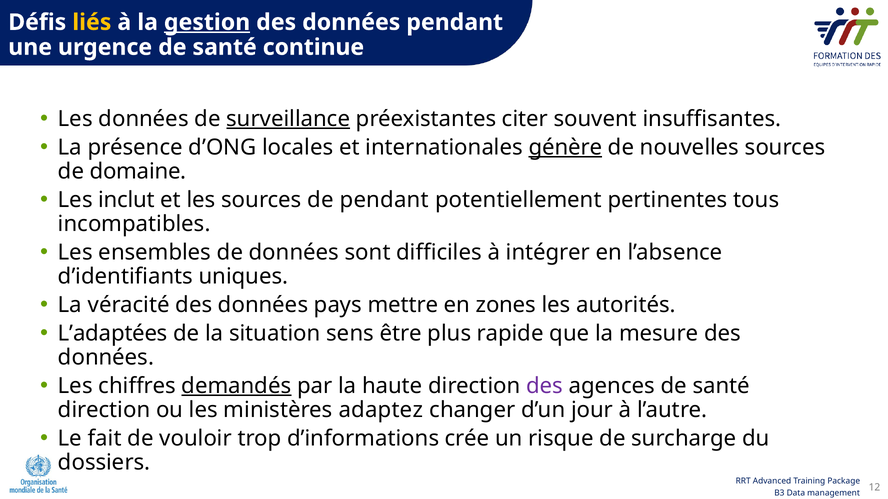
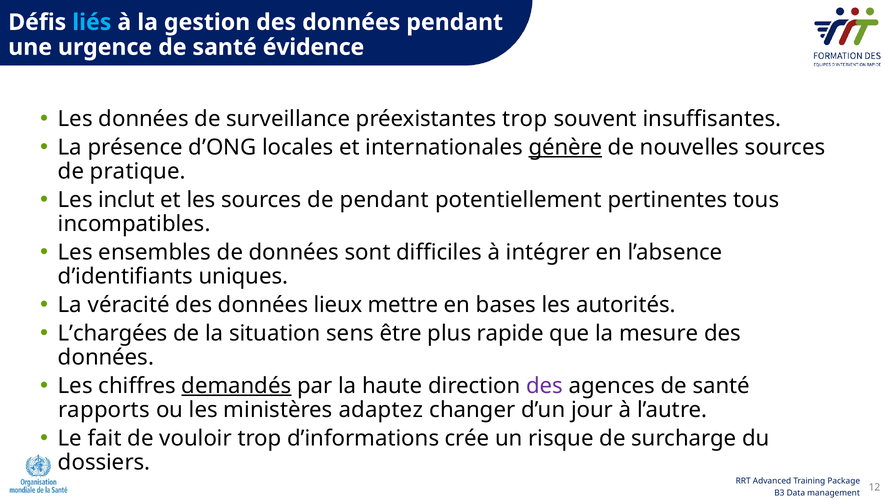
liés colour: yellow -> light blue (92, 22)
gestion underline: present -> none (207, 22)
continue: continue -> évidence (313, 47)
surveillance underline: present -> none (288, 119)
préexistantes citer: citer -> trop (525, 119)
domaine: domaine -> pratique (138, 171)
pays: pays -> lieux (338, 305)
zones: zones -> bases (506, 305)
L’adaptées: L’adaptées -> L’chargées (113, 334)
direction: direction -> rapports (104, 410)
